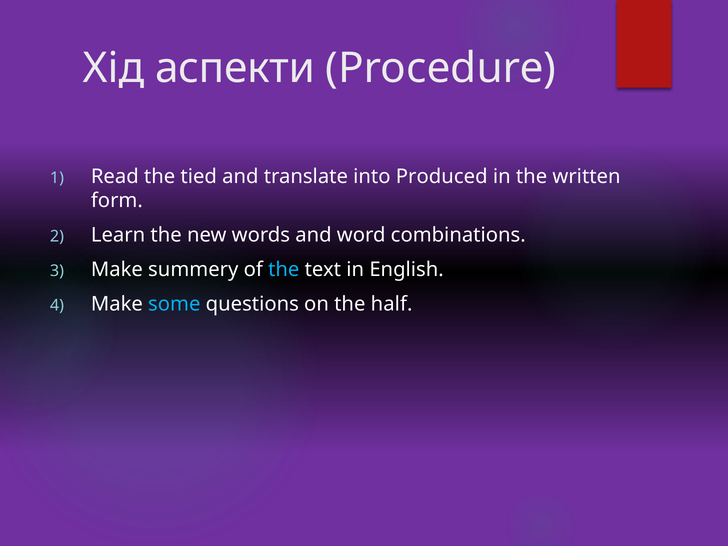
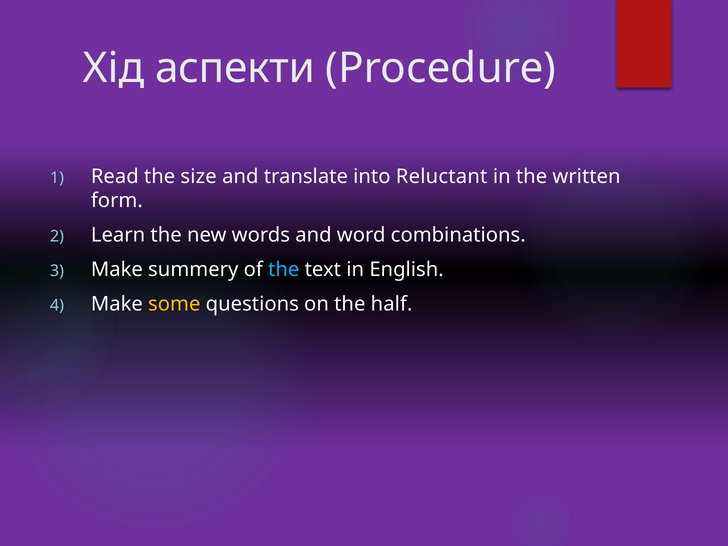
tied: tied -> size (199, 176)
Produced: Produced -> Reluctant (442, 176)
some colour: light blue -> yellow (174, 304)
